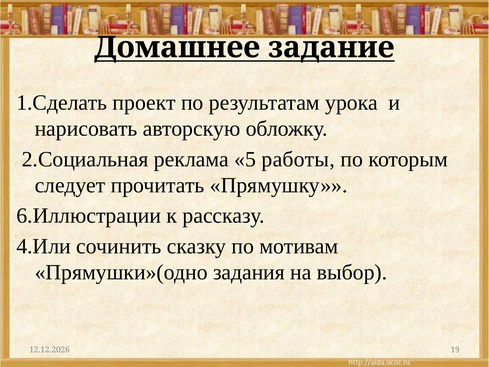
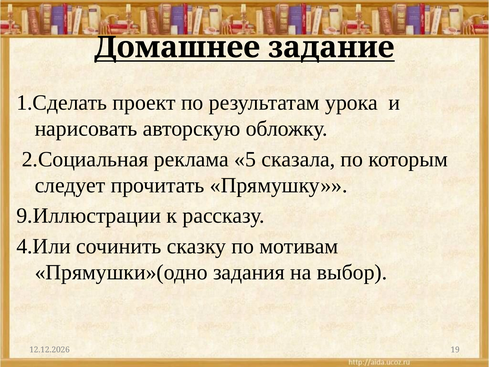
работы: работы -> сказала (298, 159)
6.Иллюстрации: 6.Иллюстрации -> 9.Иллюстрации (89, 216)
